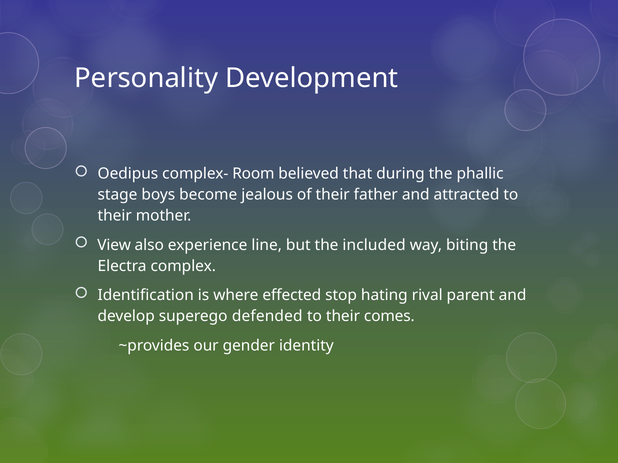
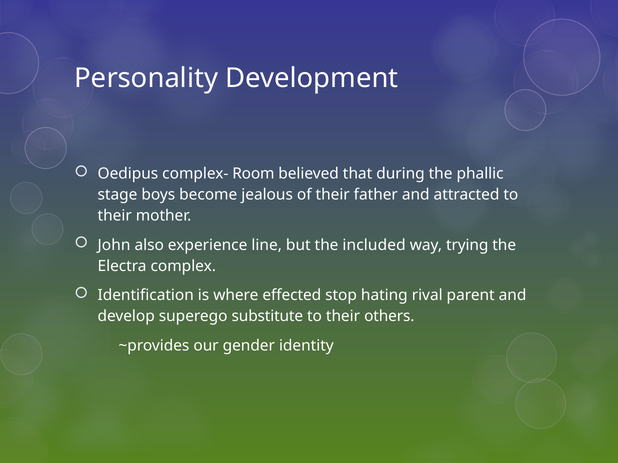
View: View -> John (114, 245)
biting: biting -> trying (467, 245)
defended: defended -> substitute (267, 317)
comes: comes -> others (389, 317)
